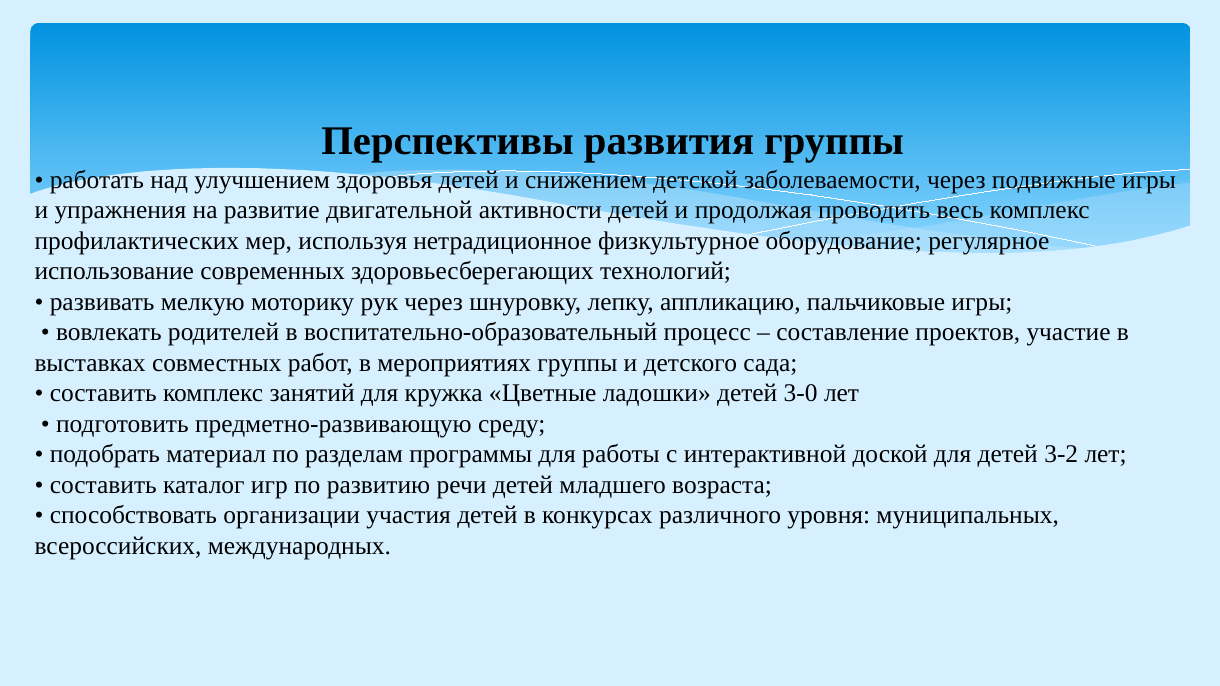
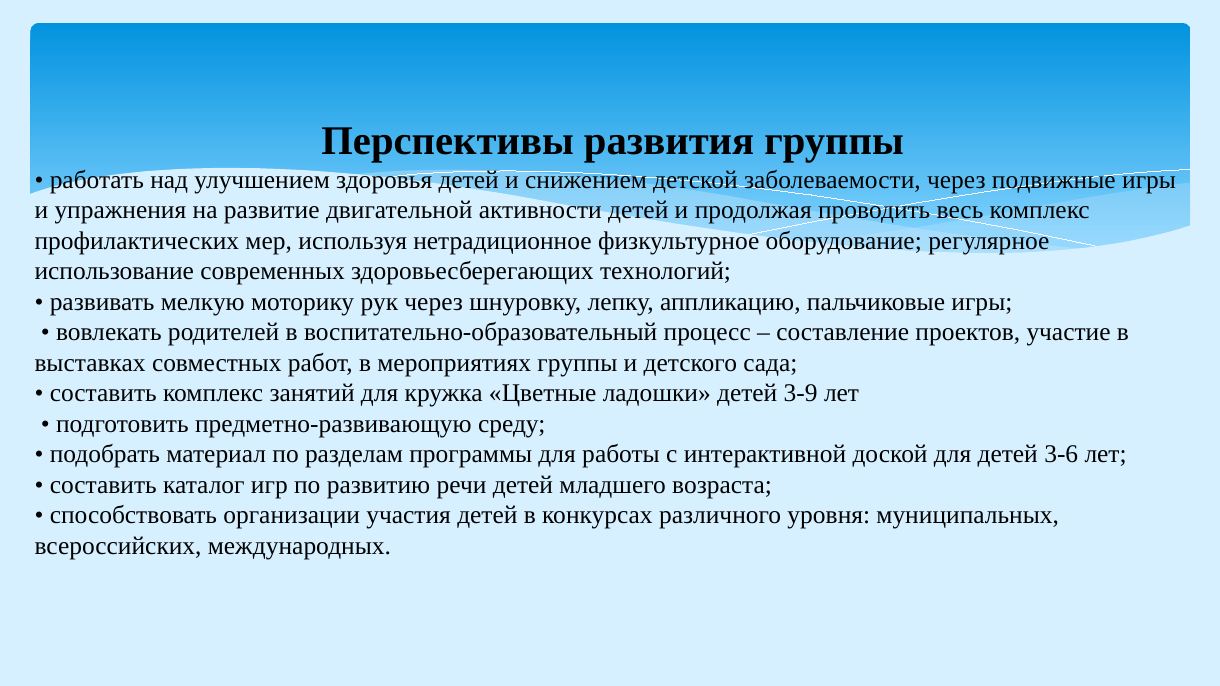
3-0: 3-0 -> 3-9 (801, 394)
3-2: 3-2 -> 3-6 (1061, 455)
